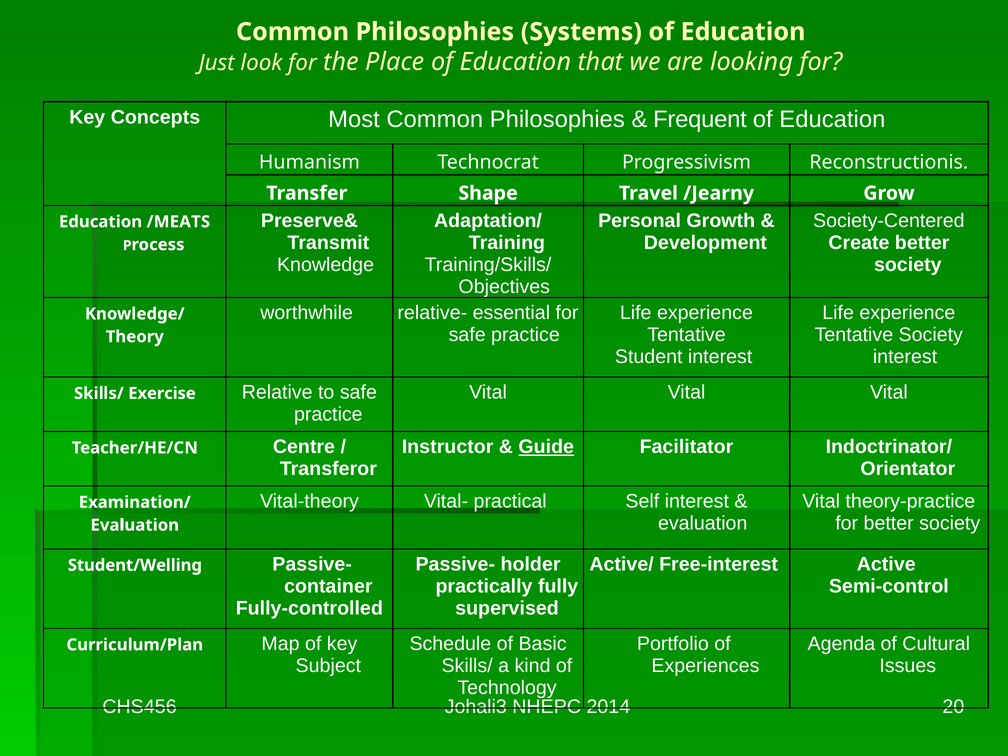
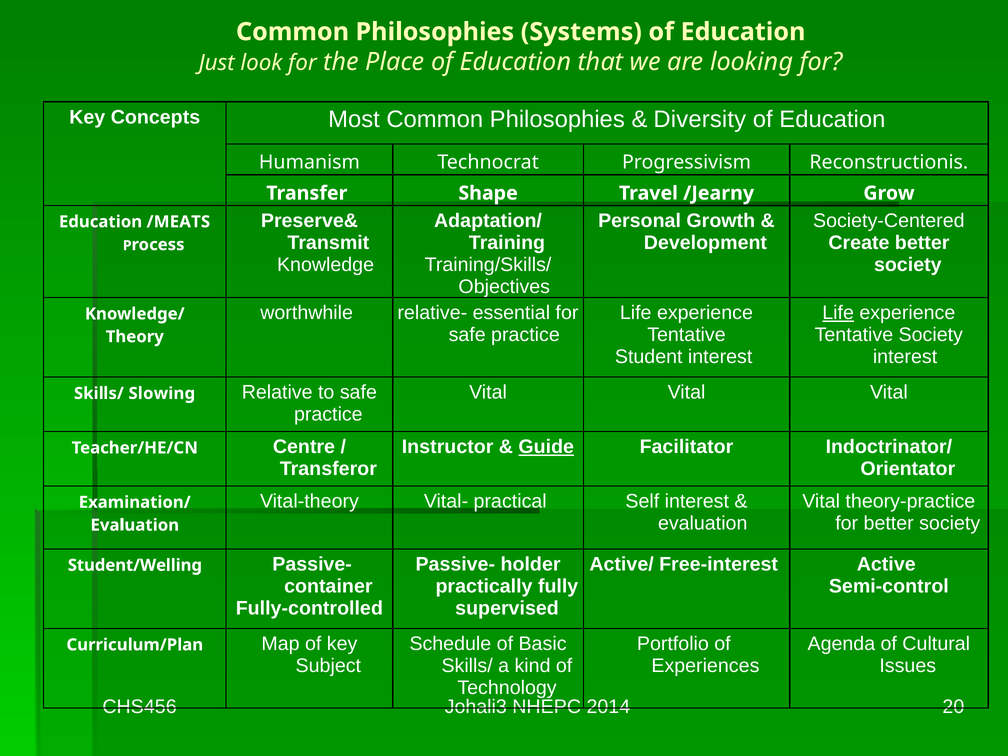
Frequent: Frequent -> Diversity (700, 120)
Life underline: none -> present (838, 313)
Exercise: Exercise -> Slowing (162, 393)
